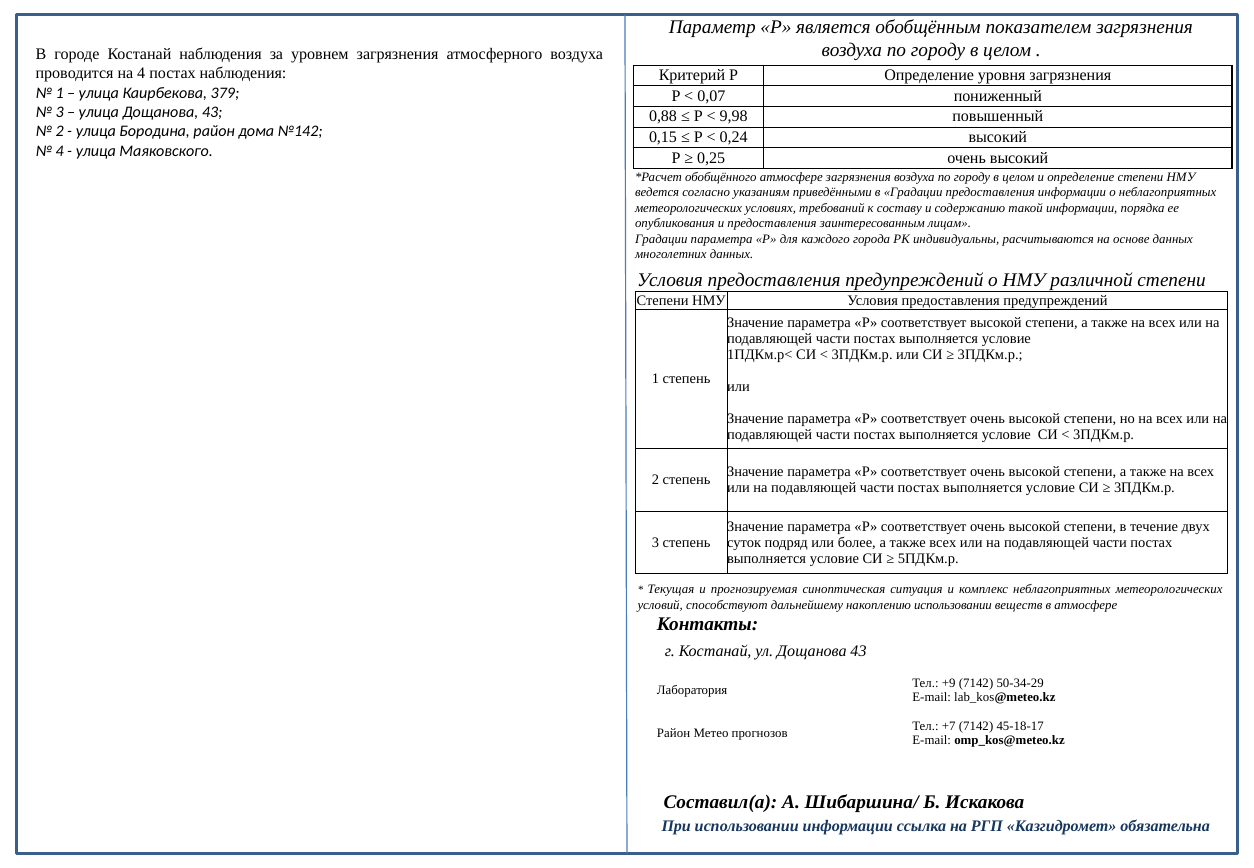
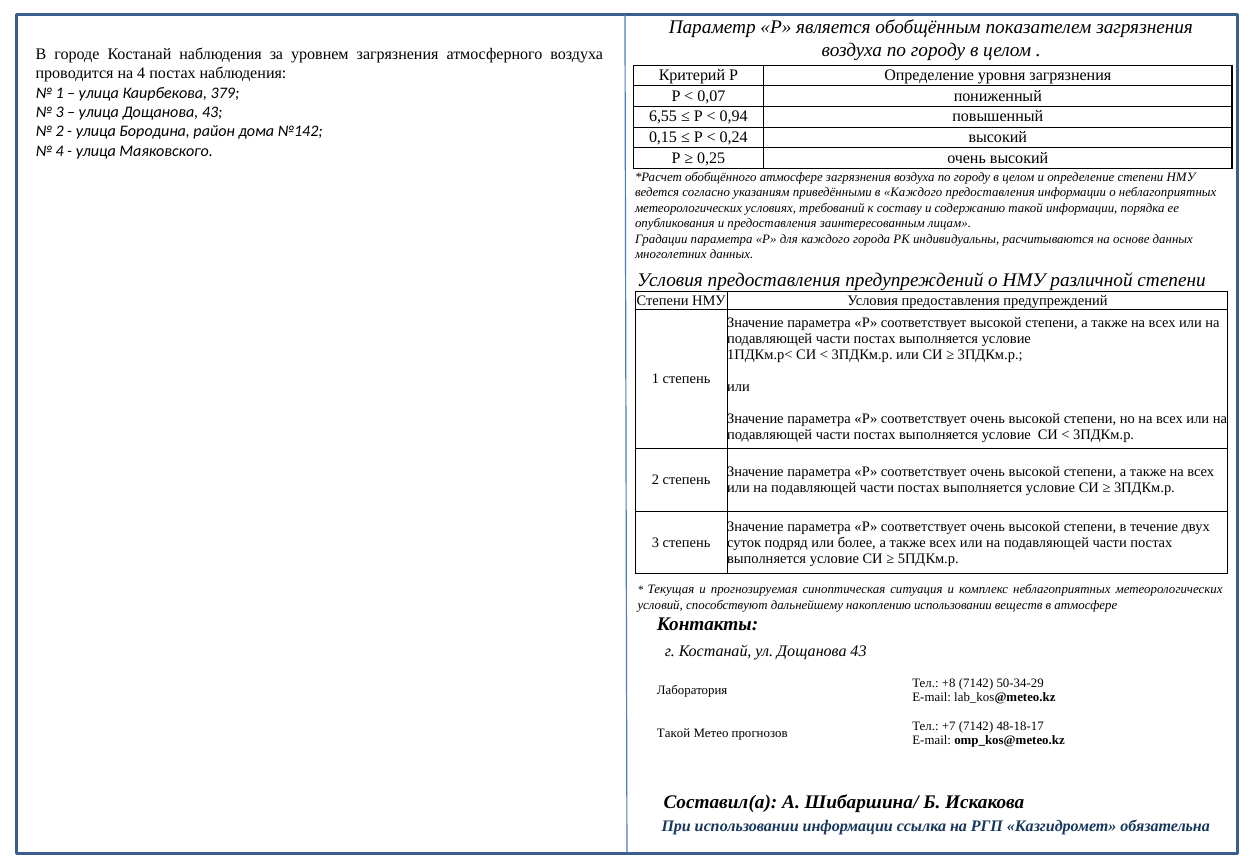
0,88: 0,88 -> 6,55 (663, 117)
9,98: 9,98 -> 0,94 (734, 117)
в Градации: Градации -> Каждого (913, 193)
+9: +9 -> +8 (949, 683)
45-18-17: 45-18-17 -> 48-18-17 (1020, 726)
Район: Район -> Такой (674, 733)
